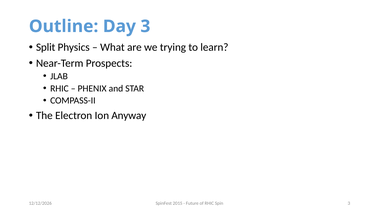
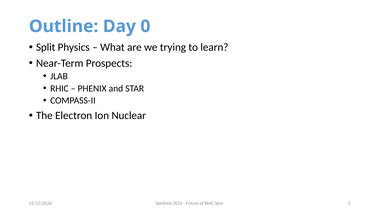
Day 3: 3 -> 0 (145, 26)
Anyway: Anyway -> Nuclear (129, 116)
